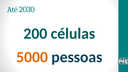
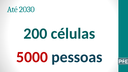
5000 colour: orange -> red (32, 57)
